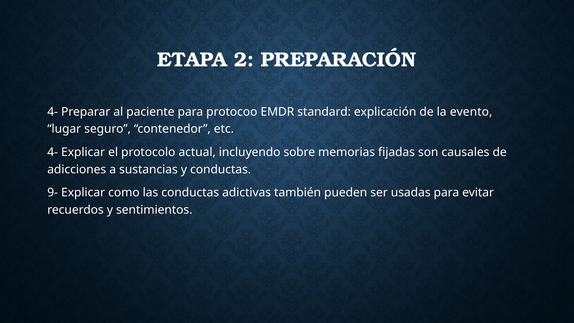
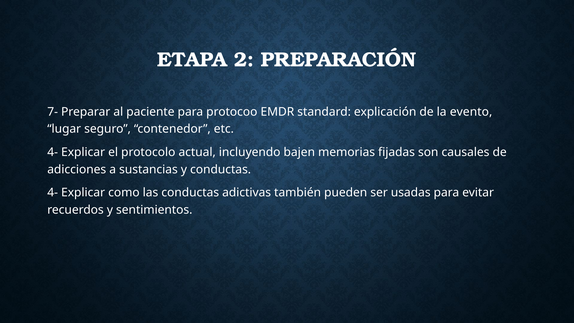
4-: 4- -> 7- (53, 112)
sobre: sobre -> bajen (299, 152)
9-: 9- -> 4- (53, 193)
